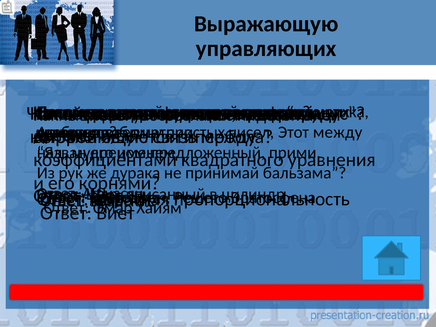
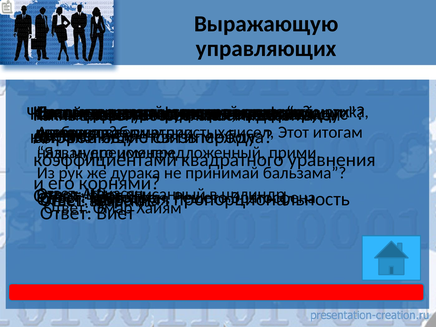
Этот между: между -> итогам (338, 132)
